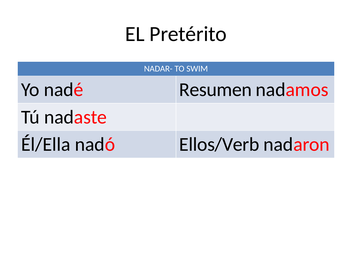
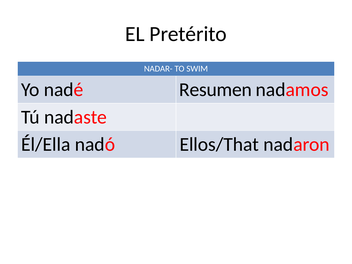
Ellos/Verb: Ellos/Verb -> Ellos/That (219, 144)
